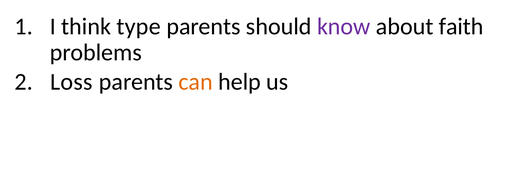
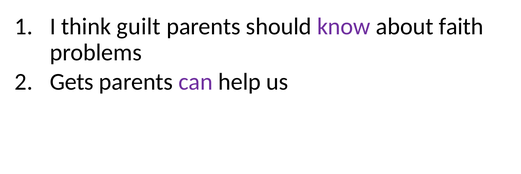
type: type -> guilt (139, 26)
Loss: Loss -> Gets (72, 82)
can colour: orange -> purple (196, 82)
